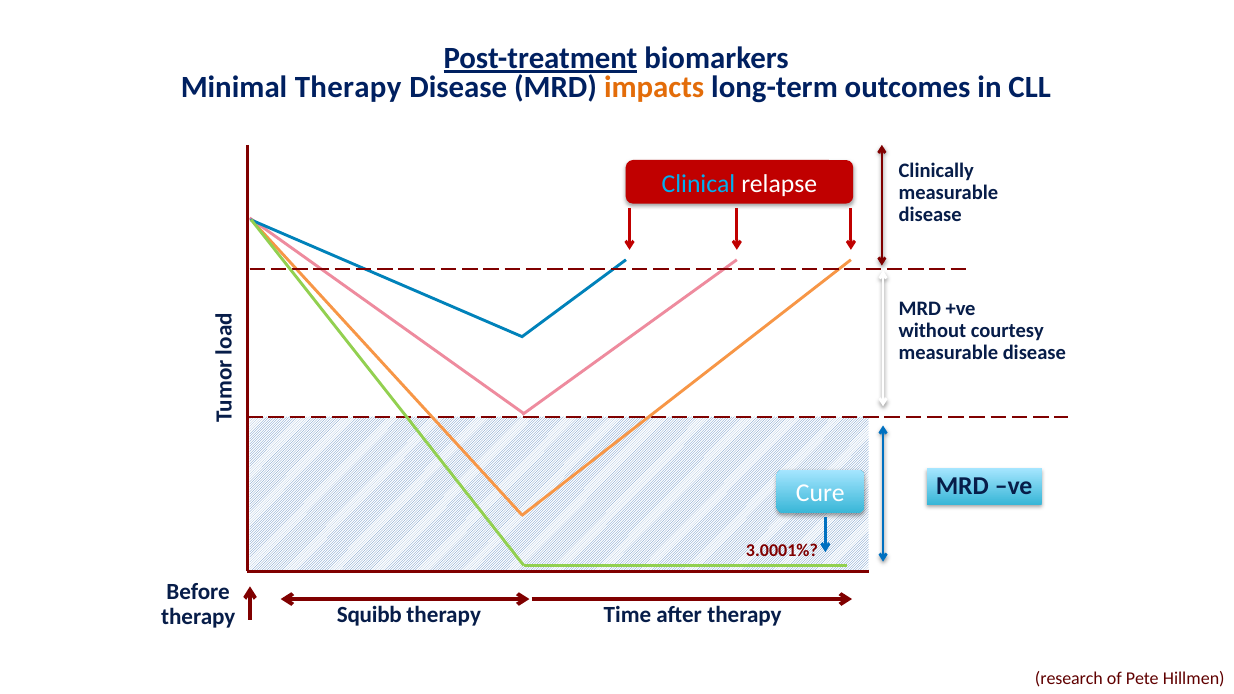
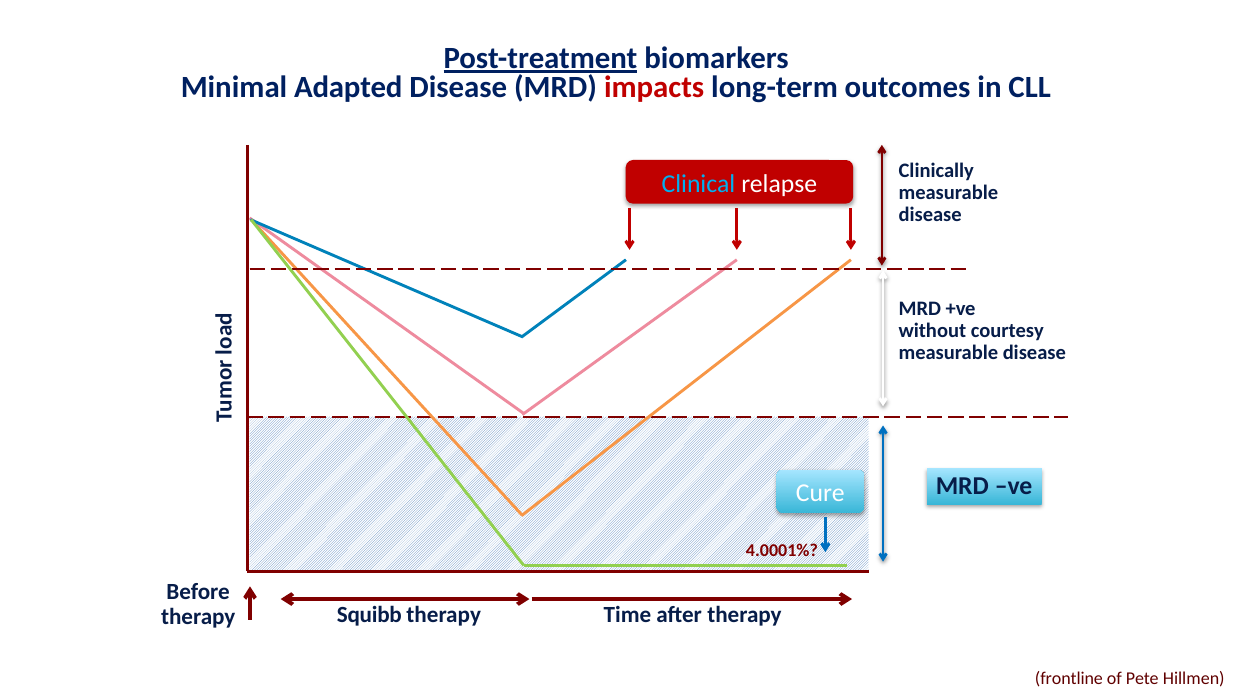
Minimal Therapy: Therapy -> Adapted (348, 88)
impacts colour: orange -> red (654, 88)
3.0001%: 3.0001% -> 4.0001% (782, 550)
research: research -> frontline (1069, 678)
